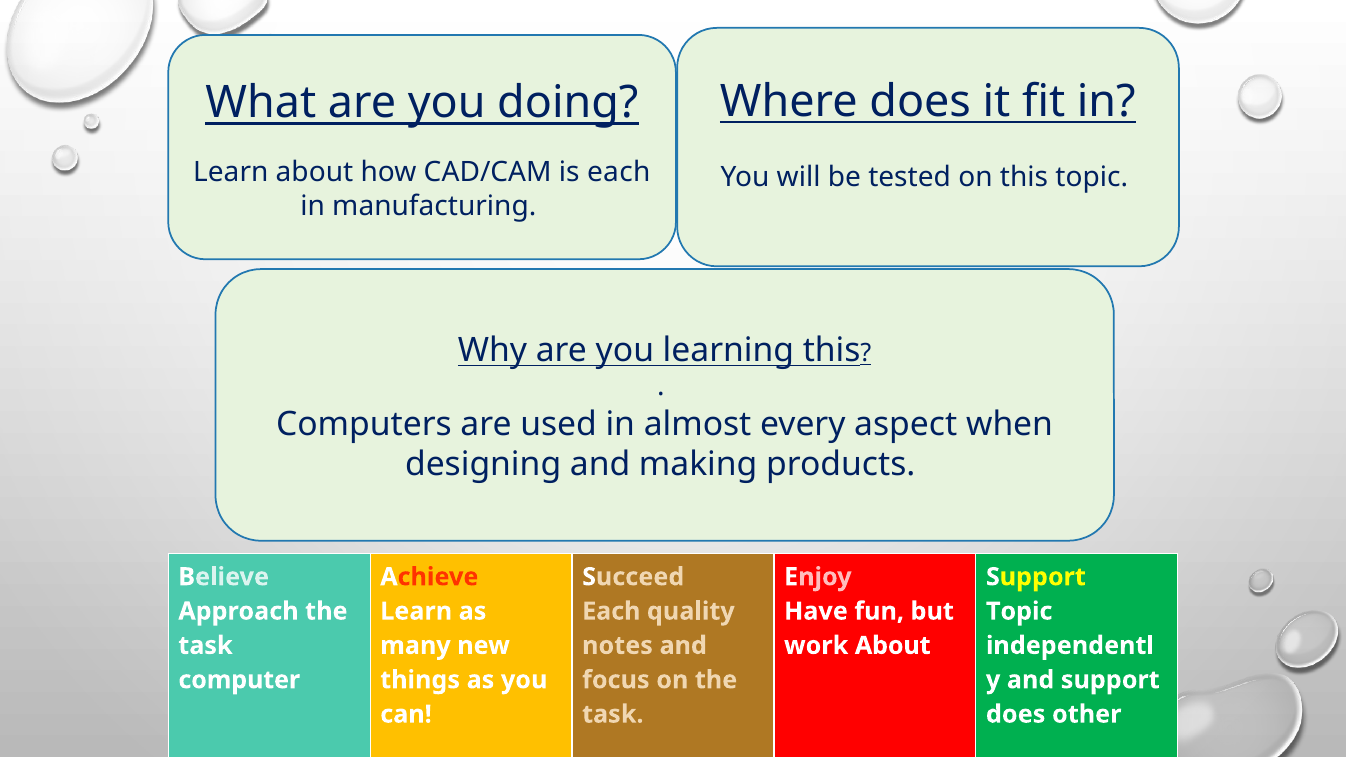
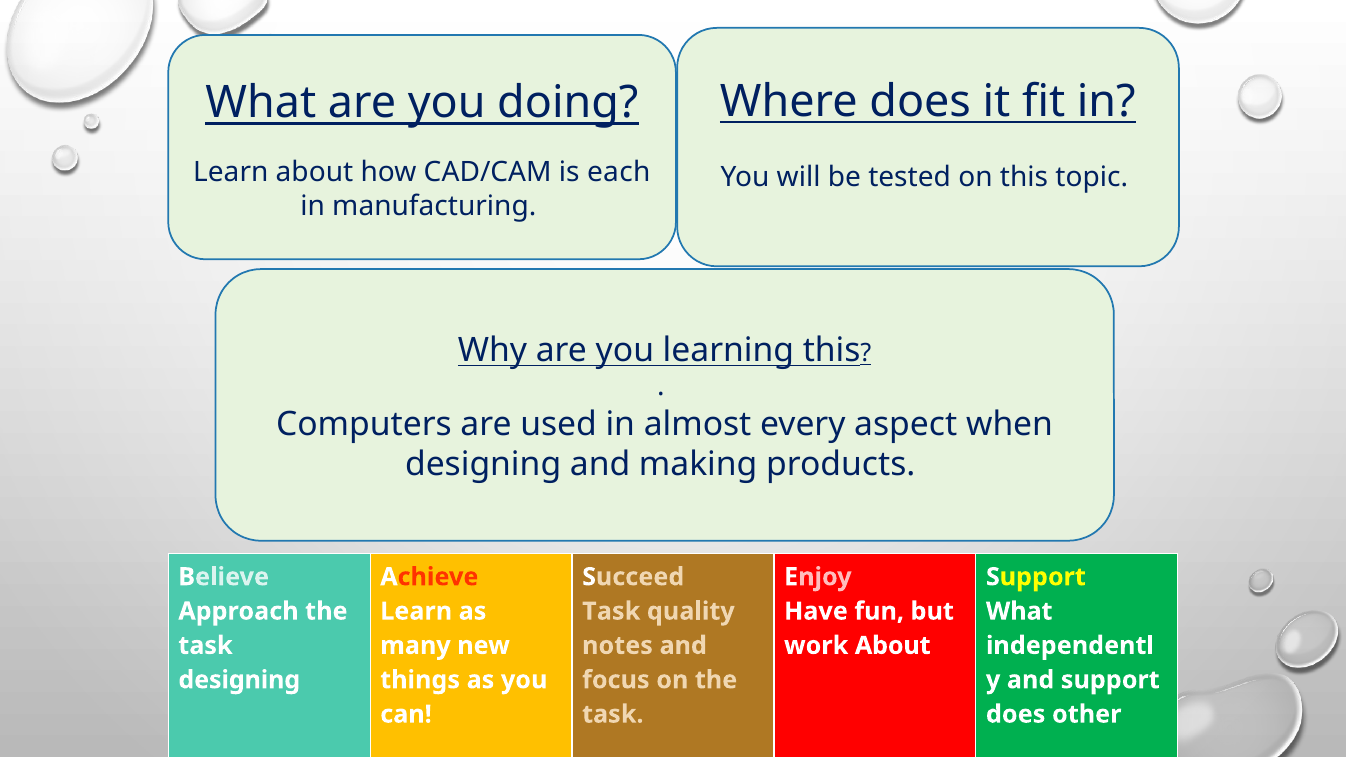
Each: Each -> Task (611, 611)
Topic: Topic -> What (1019, 611)
computer: computer -> designing (239, 680)
